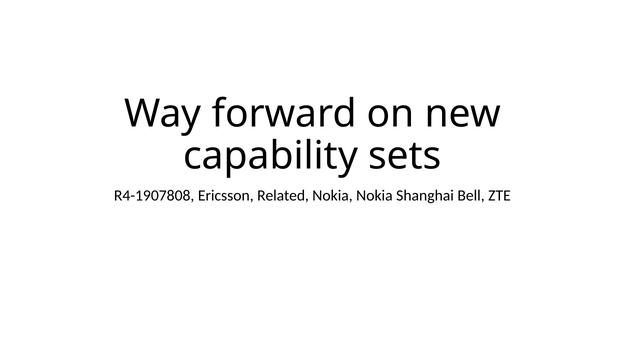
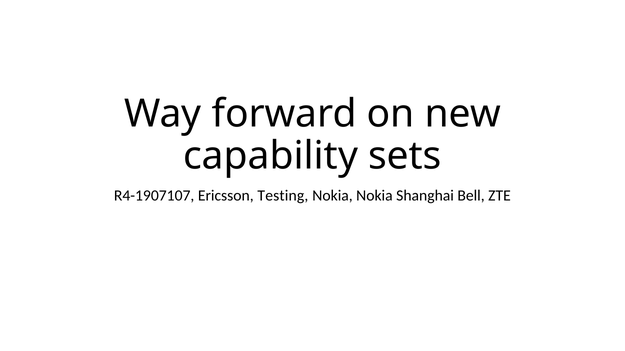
R4-1907808: R4-1907808 -> R4-1907107 (154, 196)
Related: Related -> Testing (283, 196)
